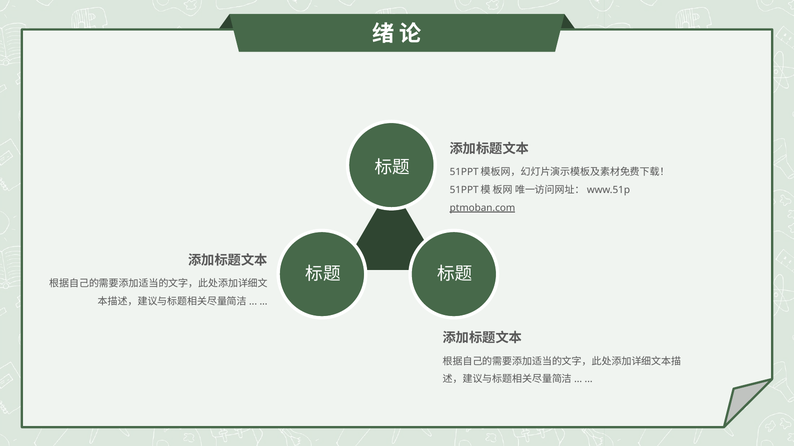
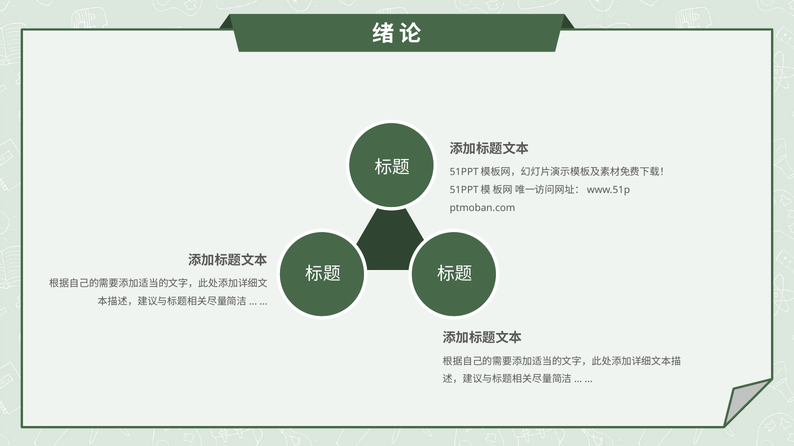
ptmoban.com underline: present -> none (482, 208)
